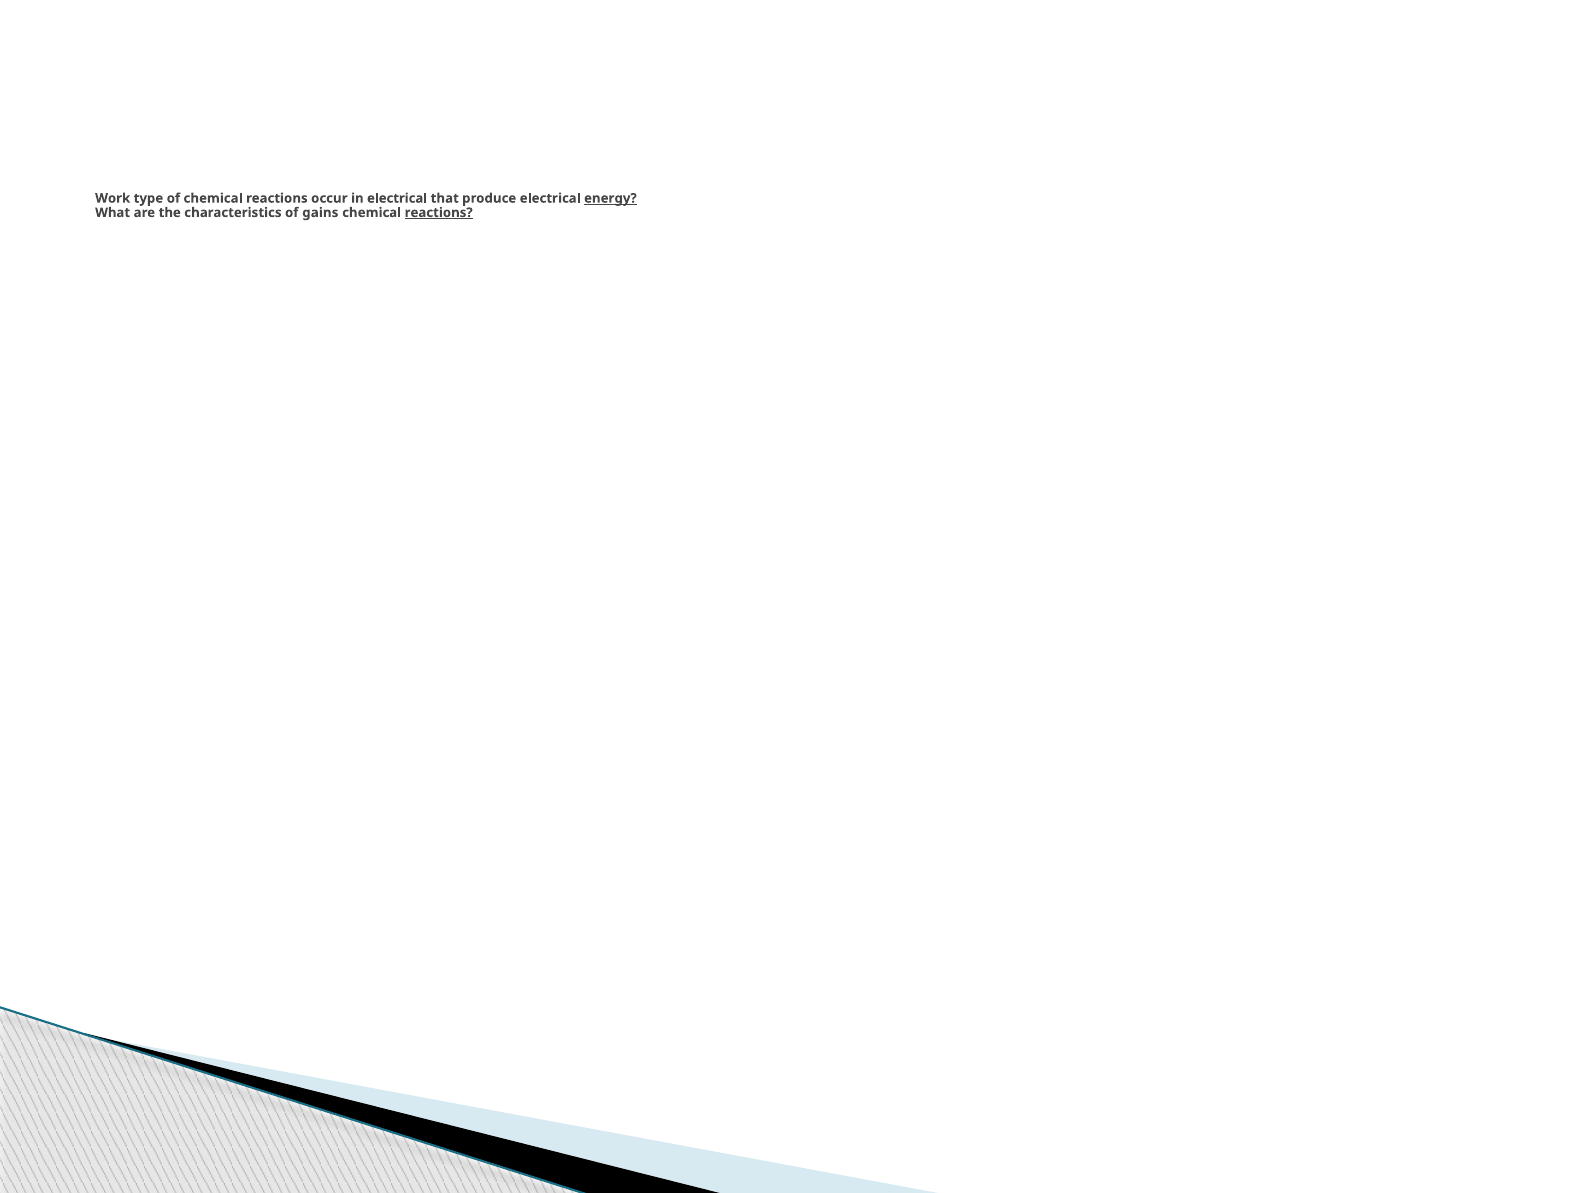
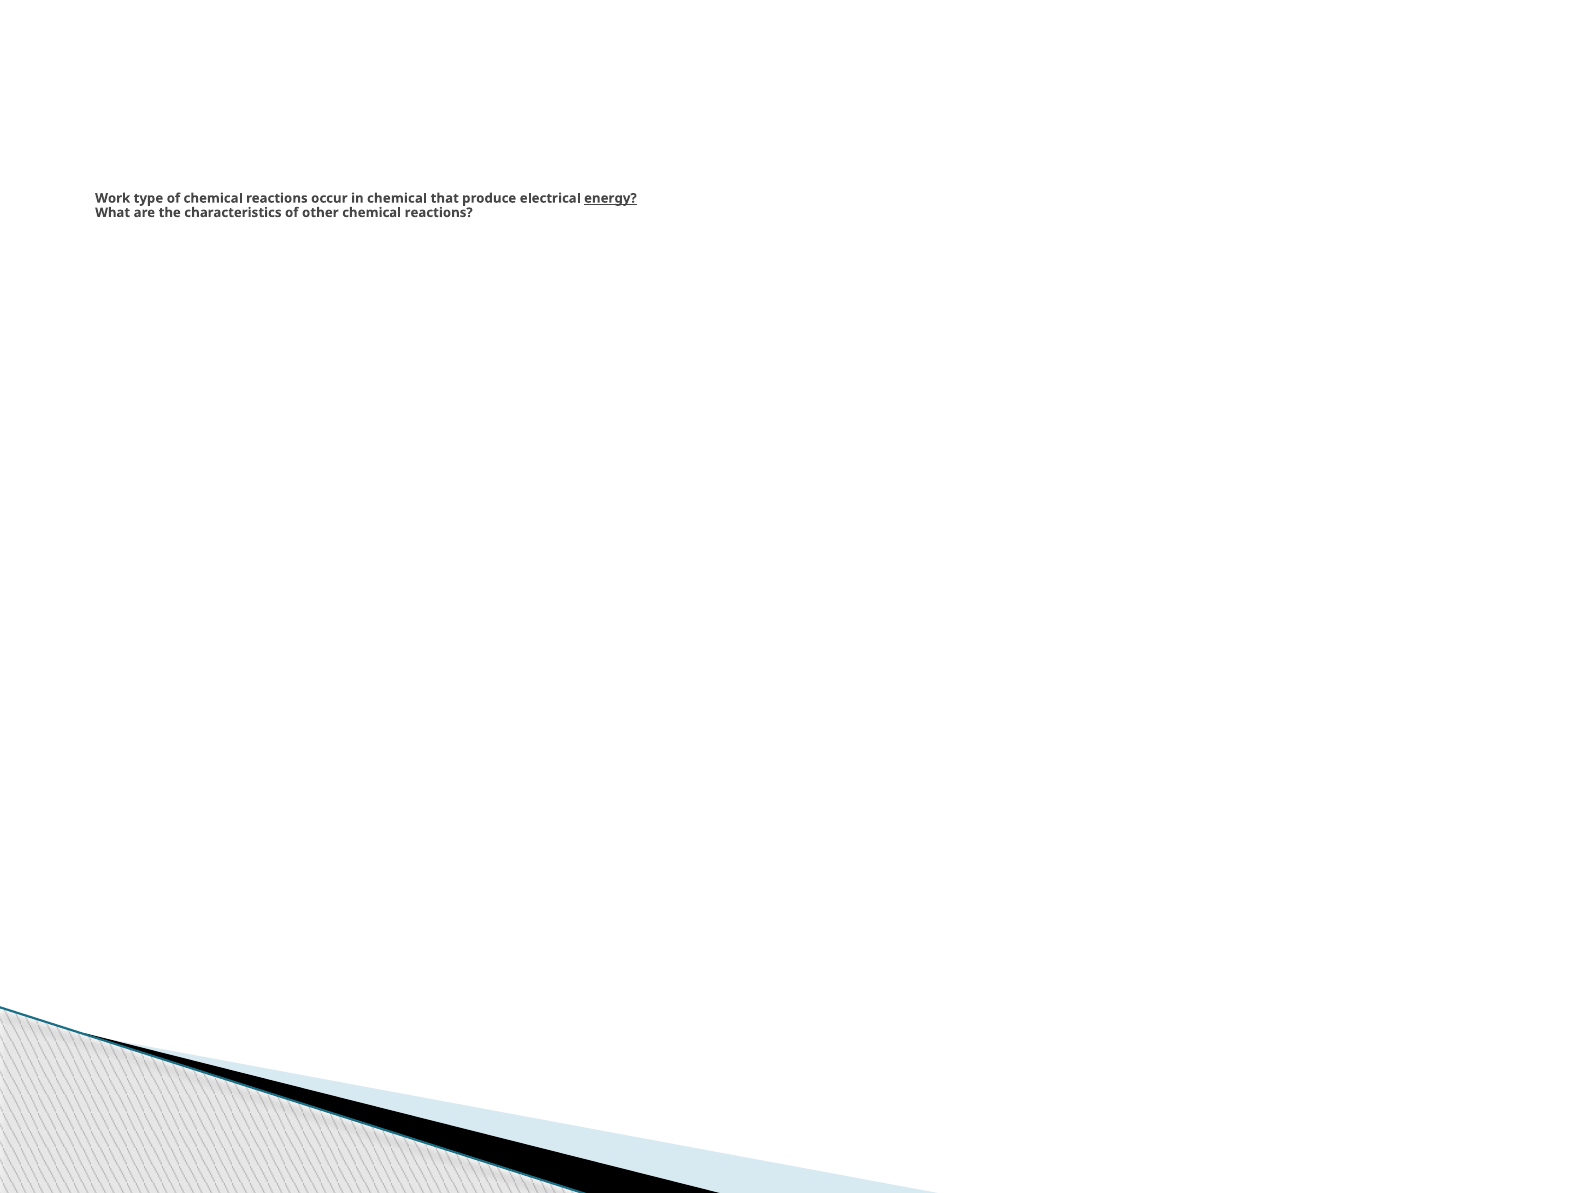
in electrical: electrical -> chemical (397, 198)
gains: gains -> other (320, 213)
reactions underline: present -> none (439, 213)
